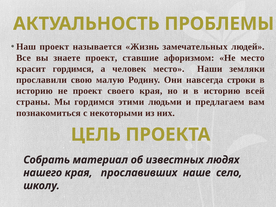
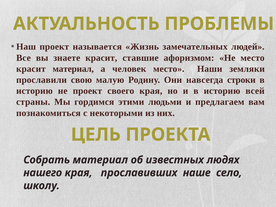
знаете проект: проект -> красит (101, 58)
красит гордимся: гордимся -> материал (73, 69)
